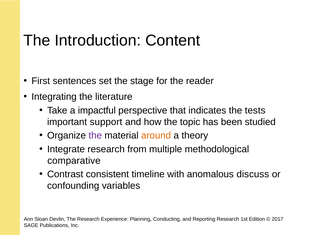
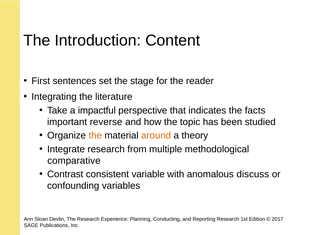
tests: tests -> facts (255, 111)
support: support -> reverse (106, 122)
the colour: purple -> orange (95, 136)
timeline: timeline -> variable (148, 175)
